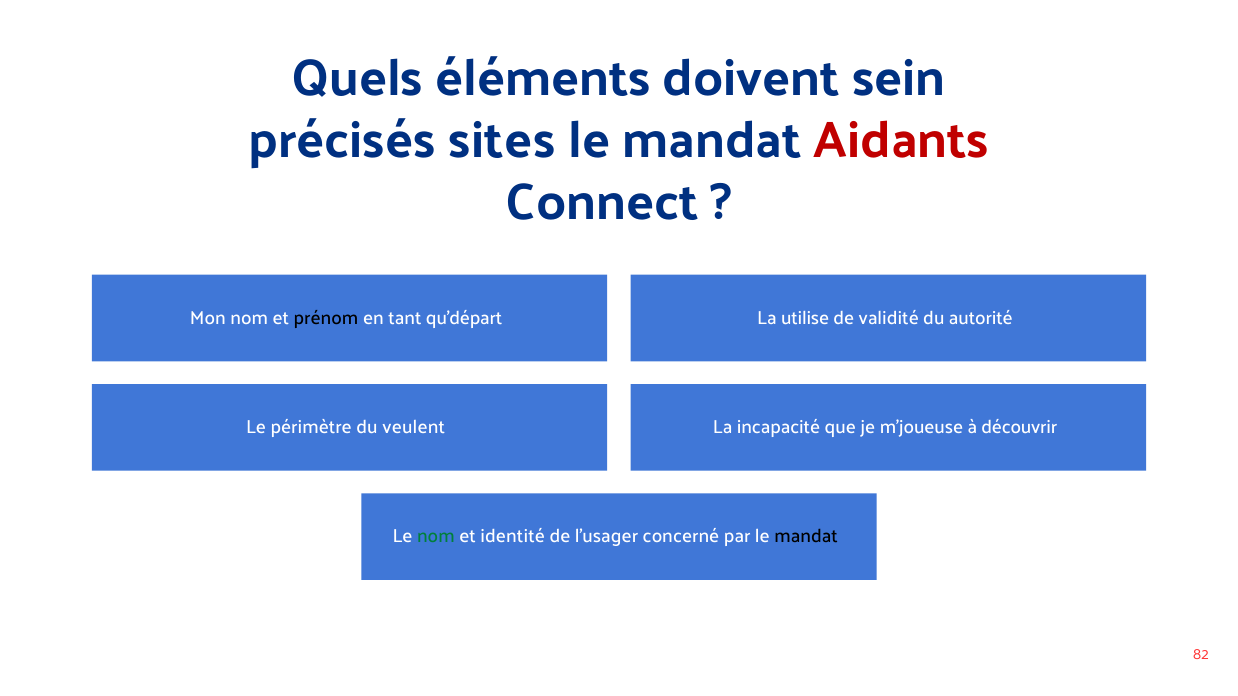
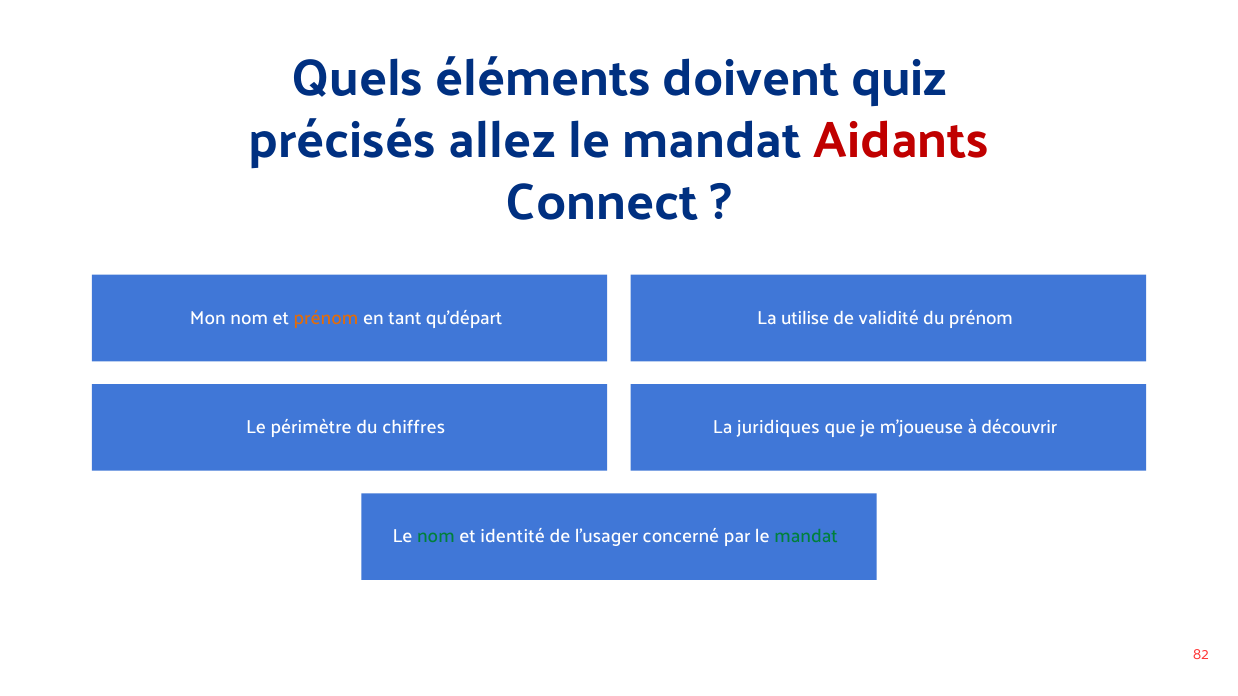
sein: sein -> quiz (899, 79)
sites: sites -> allez (502, 141)
prénom colour: black -> orange (326, 318)
du autorité: autorité -> prénom (981, 318)
veulent: veulent -> chiffres (414, 427)
incapacité: incapacité -> juridiques (778, 427)
mandat colour: black -> green (806, 537)
